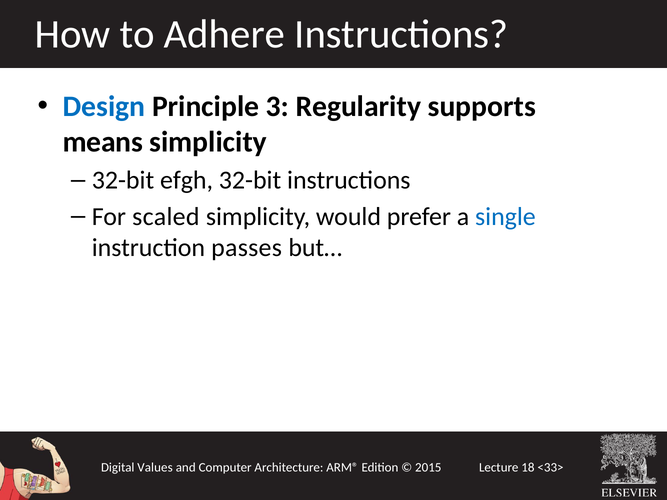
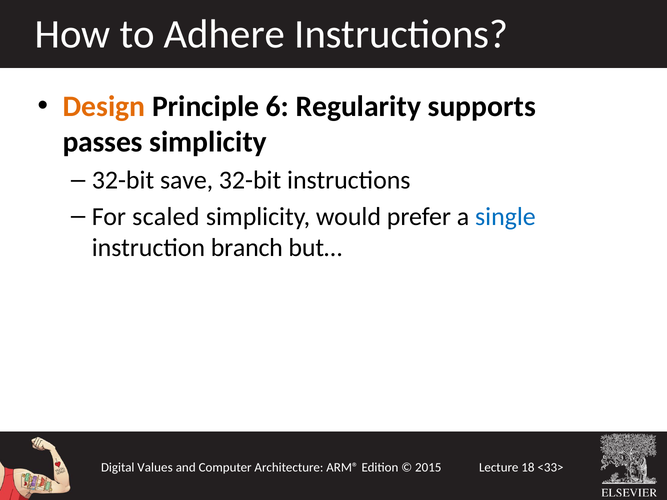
Design colour: blue -> orange (104, 107)
3: 3 -> 6 (278, 107)
means: means -> passes (103, 142)
efgh: efgh -> save (187, 180)
passes: passes -> branch (247, 248)
